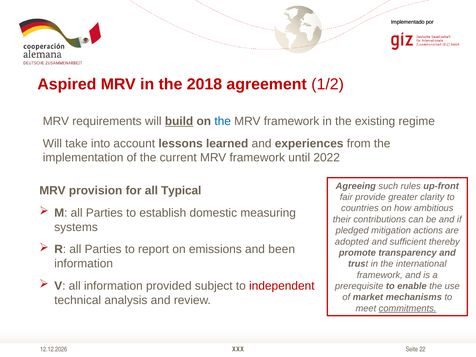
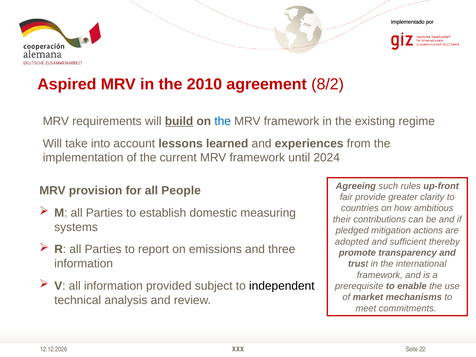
2018: 2018 -> 2010 (204, 84)
1/2: 1/2 -> 8/2 (328, 84)
2022: 2022 -> 2024 (327, 158)
Typical: Typical -> People (181, 191)
been: been -> three (282, 249)
independent colour: red -> black (282, 286)
commitments underline: present -> none (408, 308)
